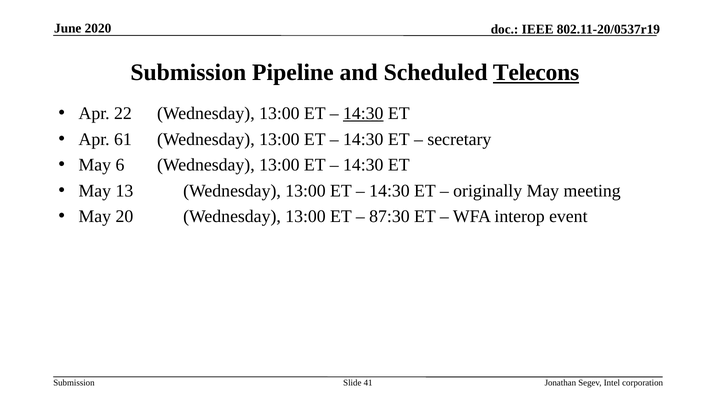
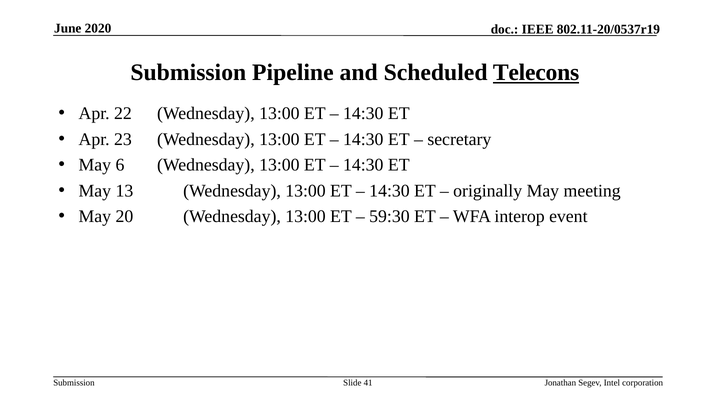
14:30 underline: present -> none (363, 114)
61: 61 -> 23 (123, 139)
87:30: 87:30 -> 59:30 (389, 217)
